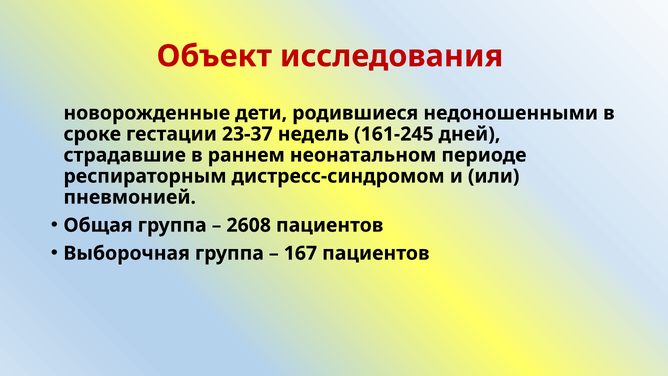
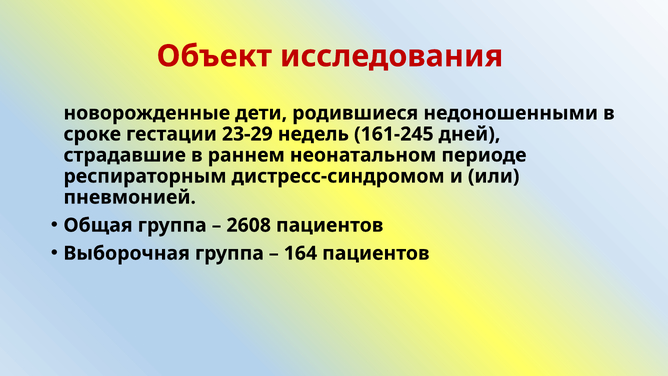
23-37: 23-37 -> 23-29 (247, 134)
167: 167 -> 164 (300, 253)
